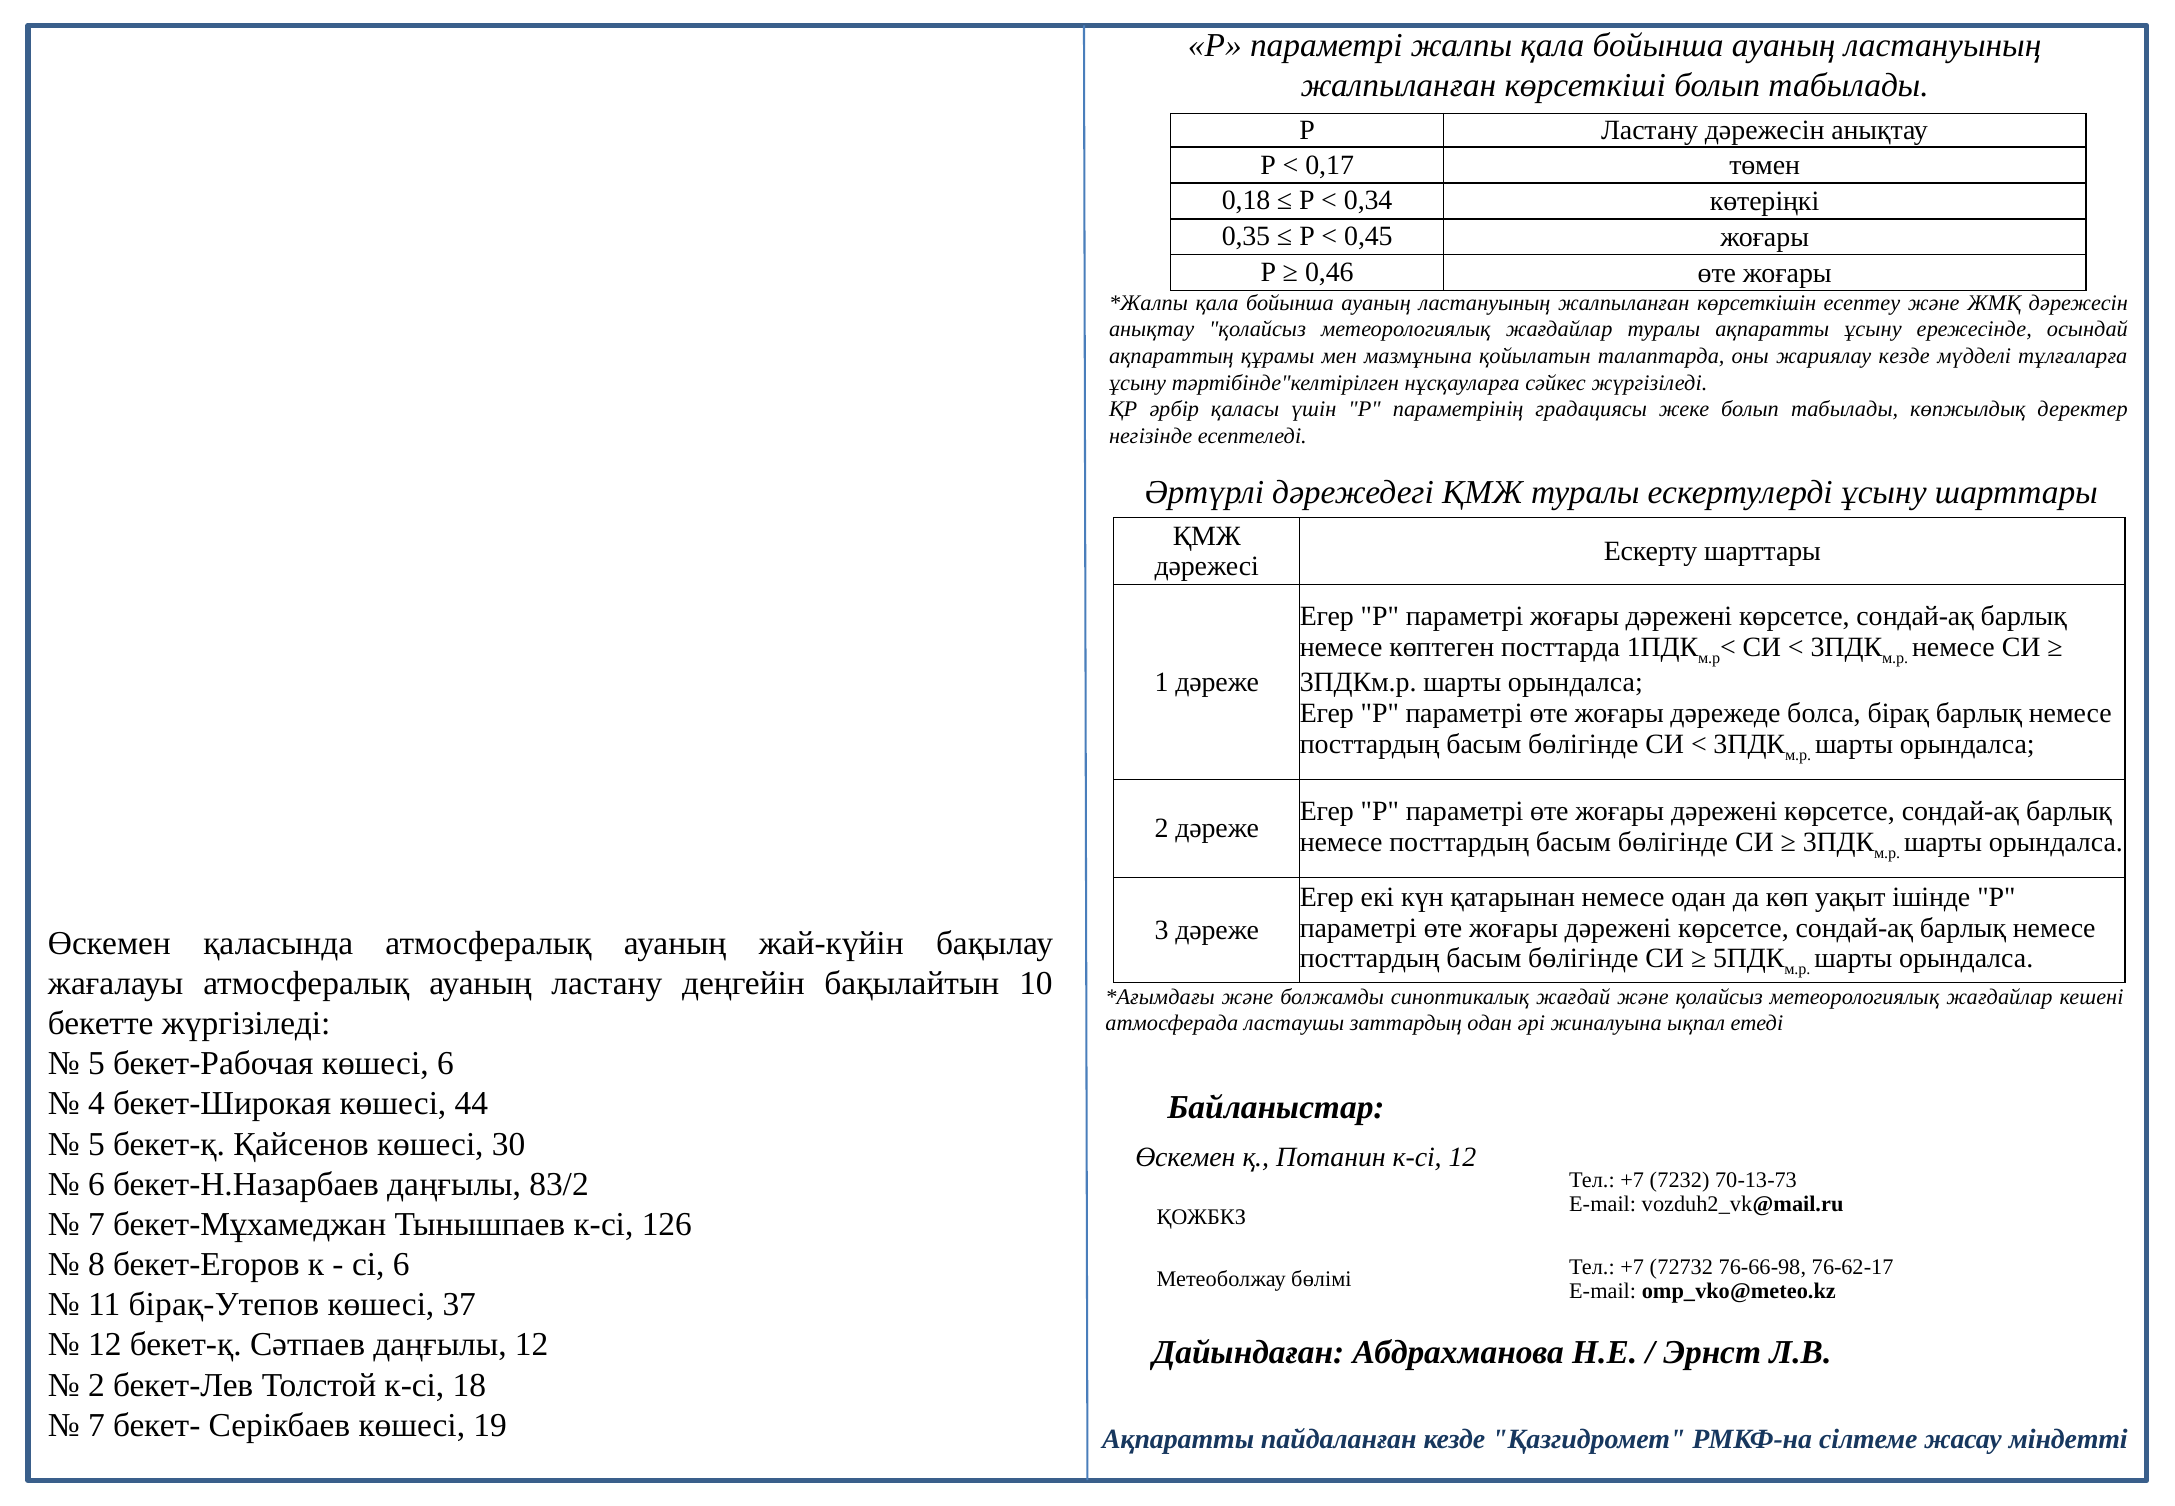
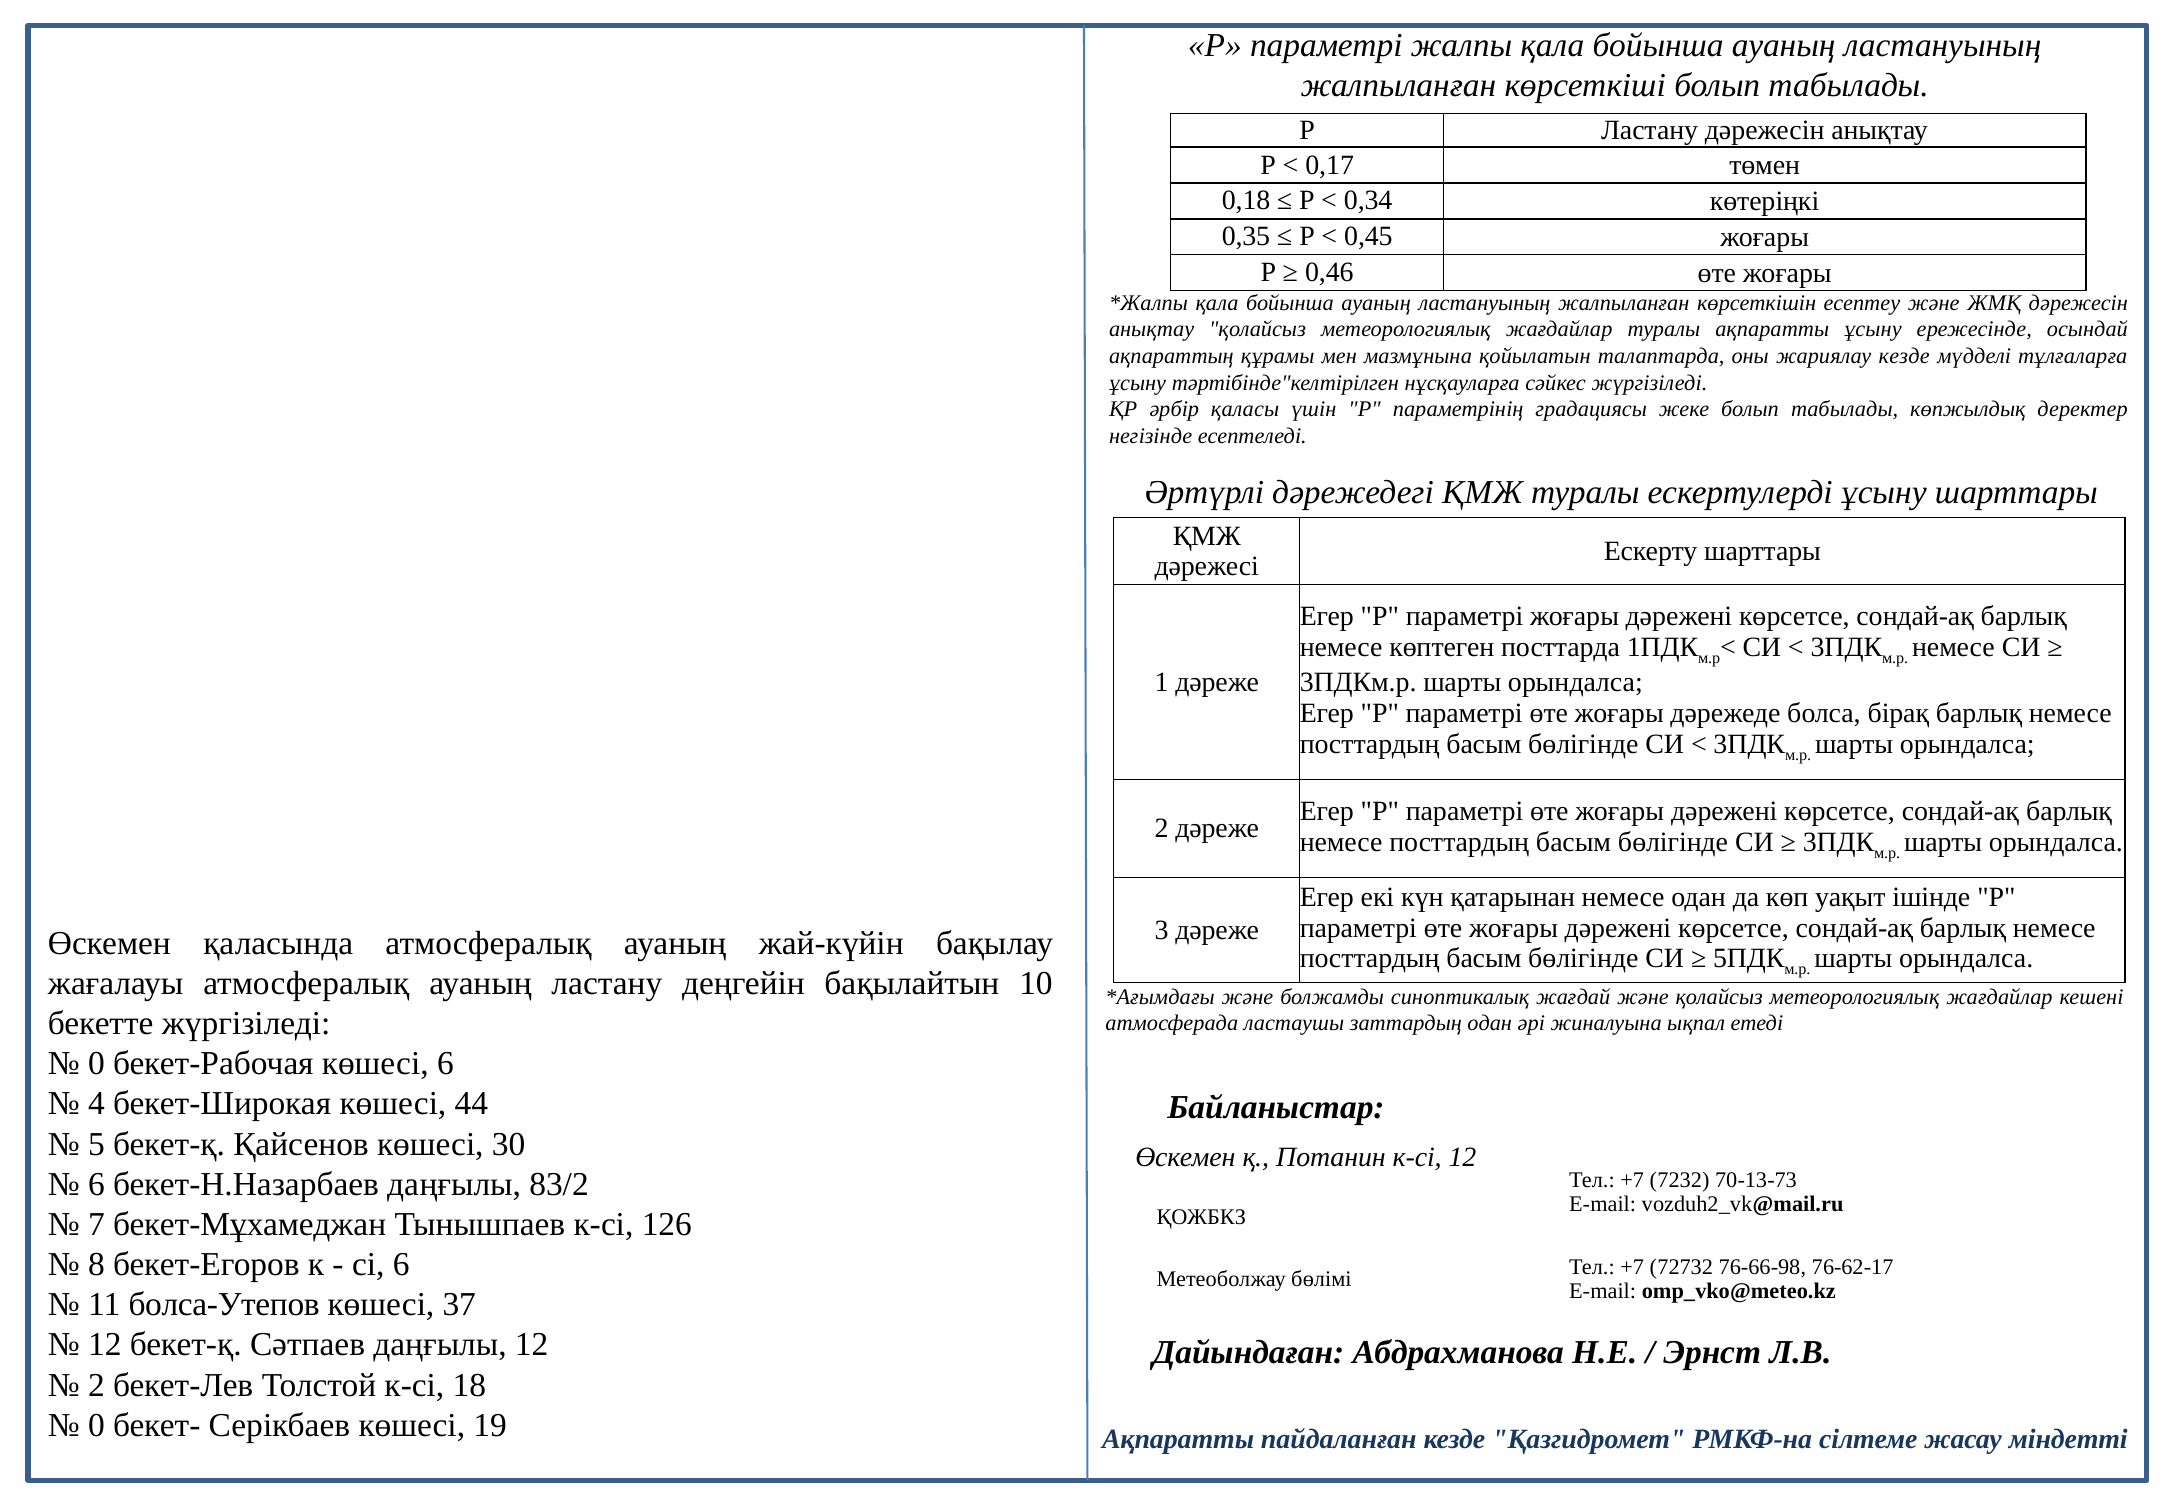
5: 5 -> 0 (96, 1064)
бірақ-Утепов: бірақ-Утепов -> болса-Утепов (224, 1305)
7: 7 -> 0 (96, 1425)
